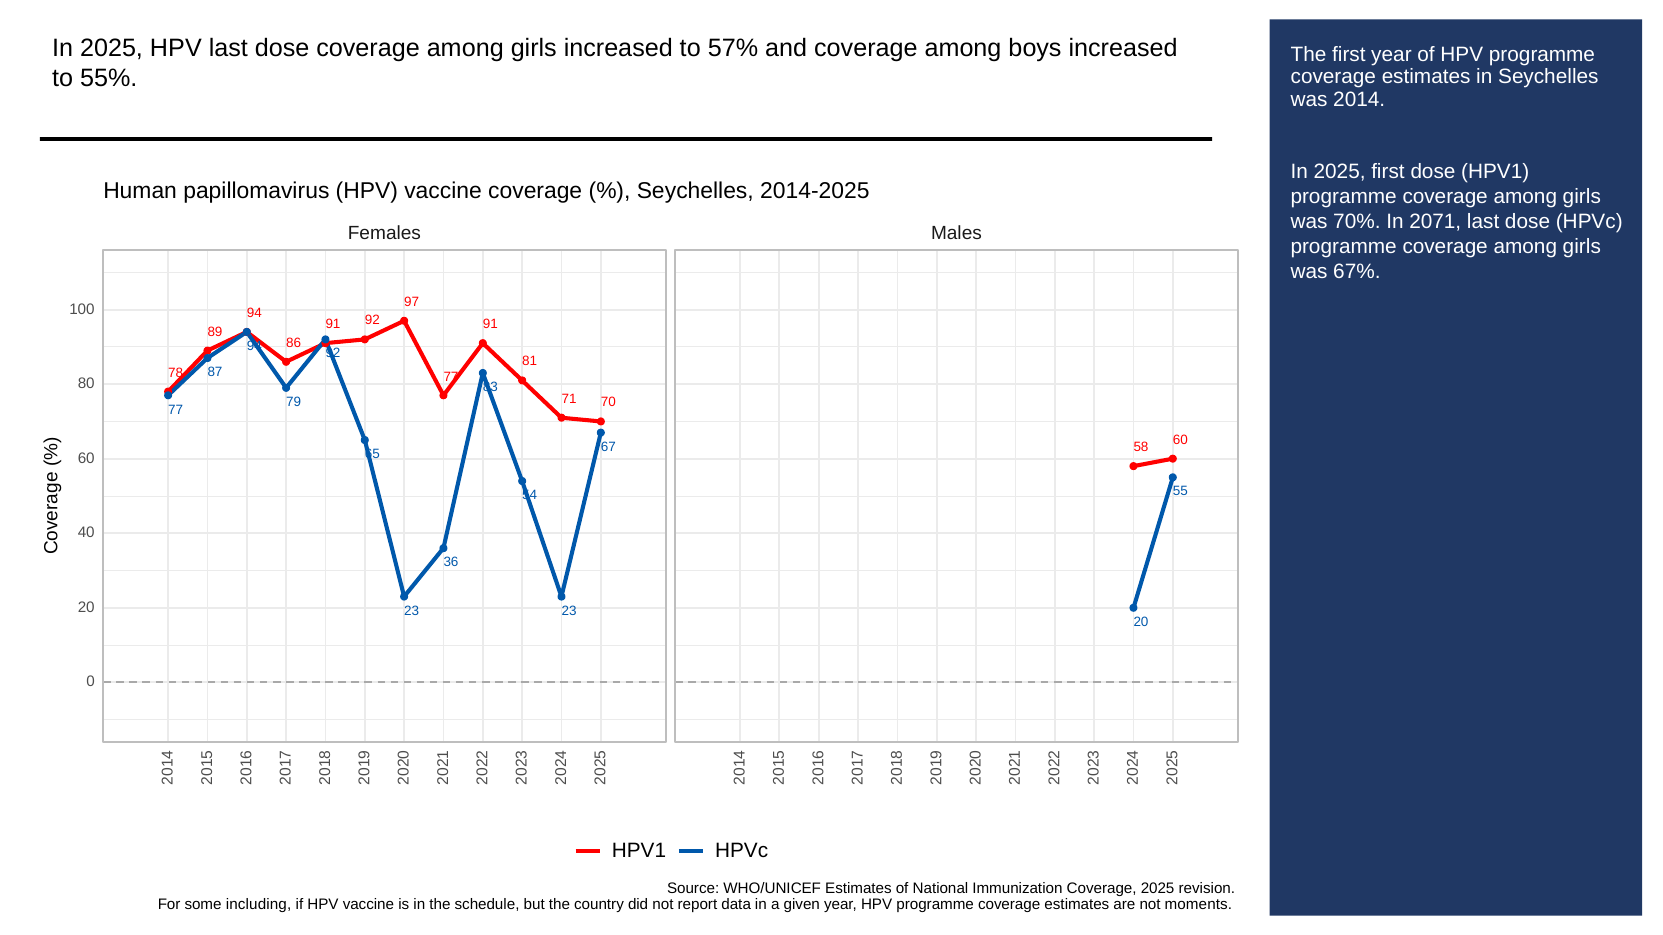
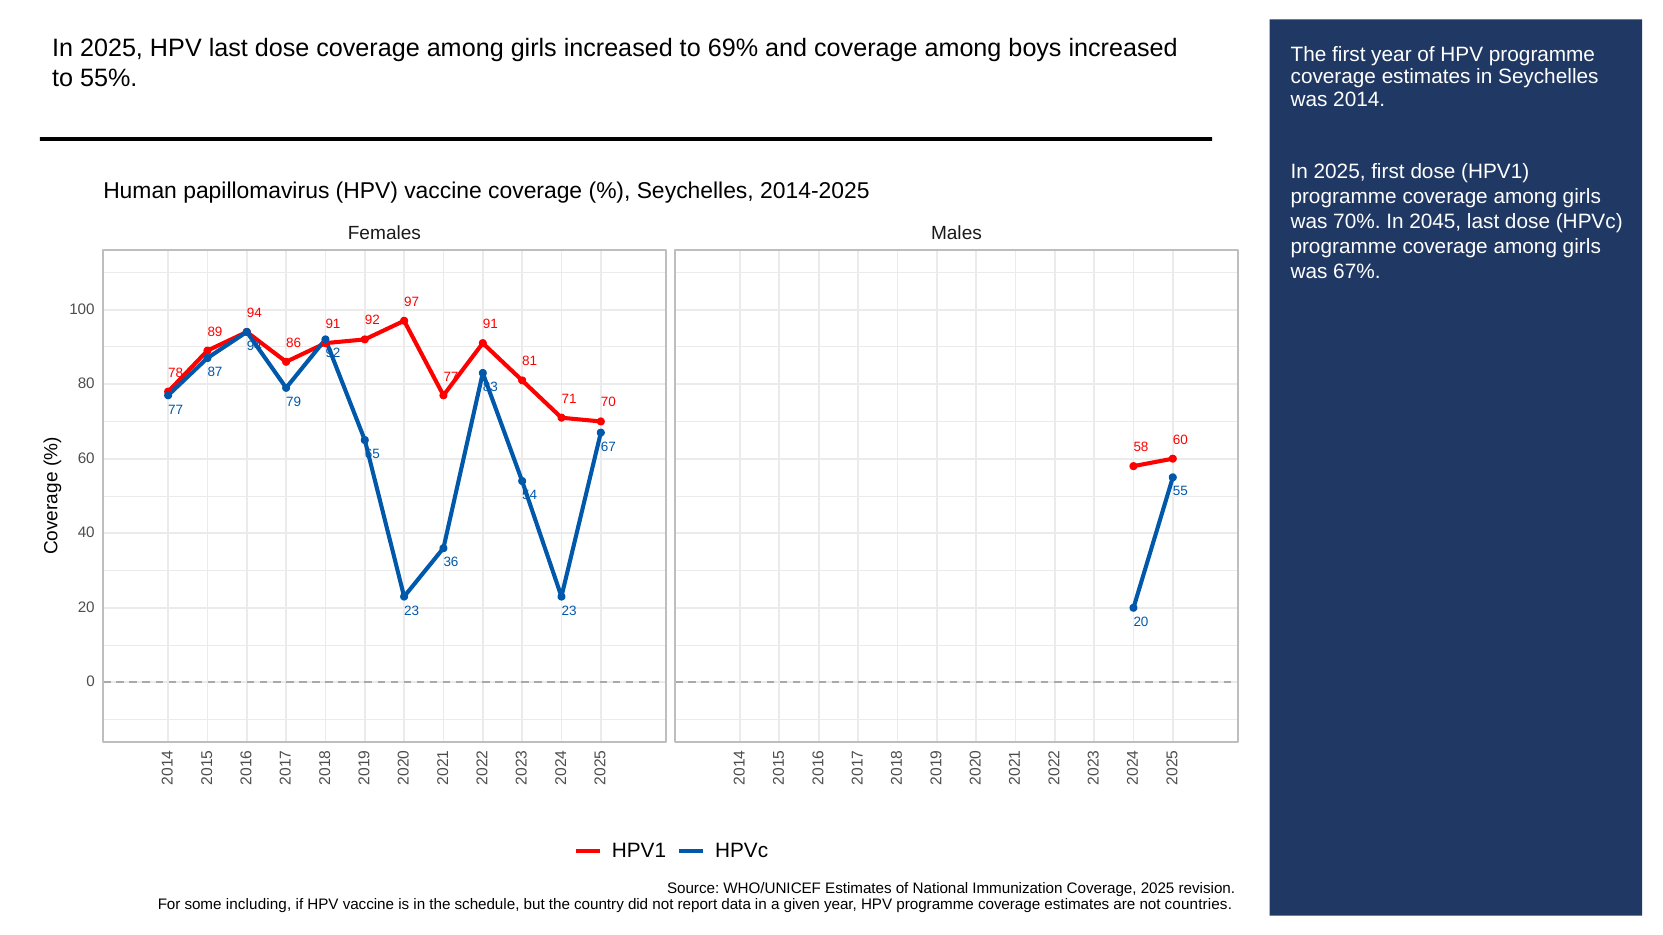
57%: 57% -> 69% (733, 48)
2071: 2071 -> 2045 (1435, 222)
moments: moments -> countries (1198, 905)
